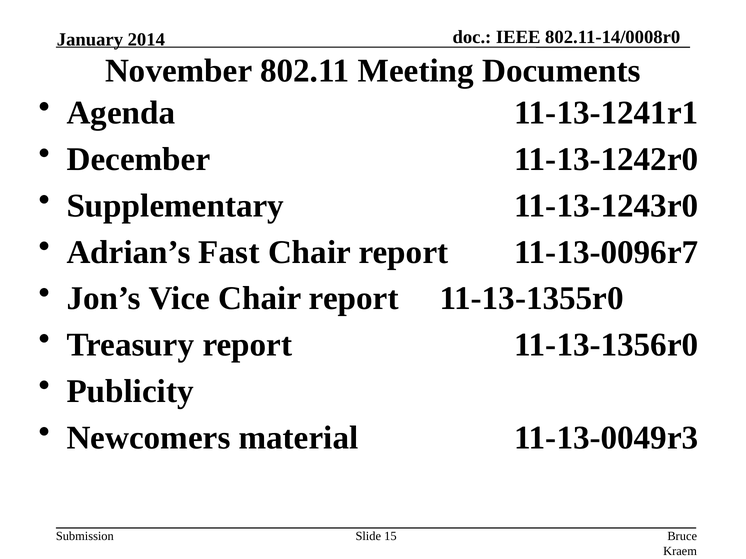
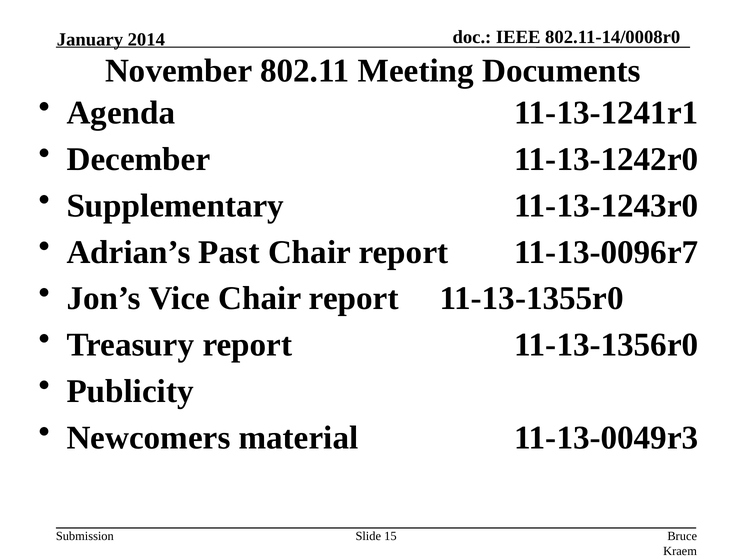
Fast: Fast -> Past (229, 252)
